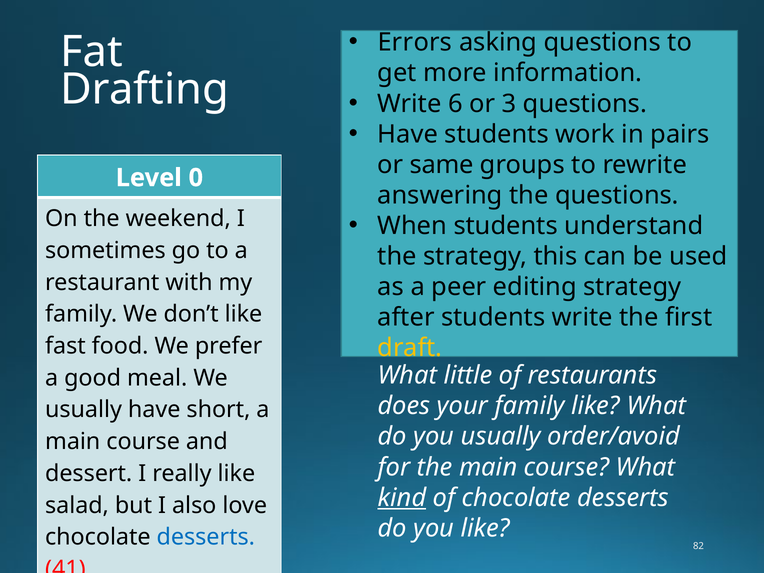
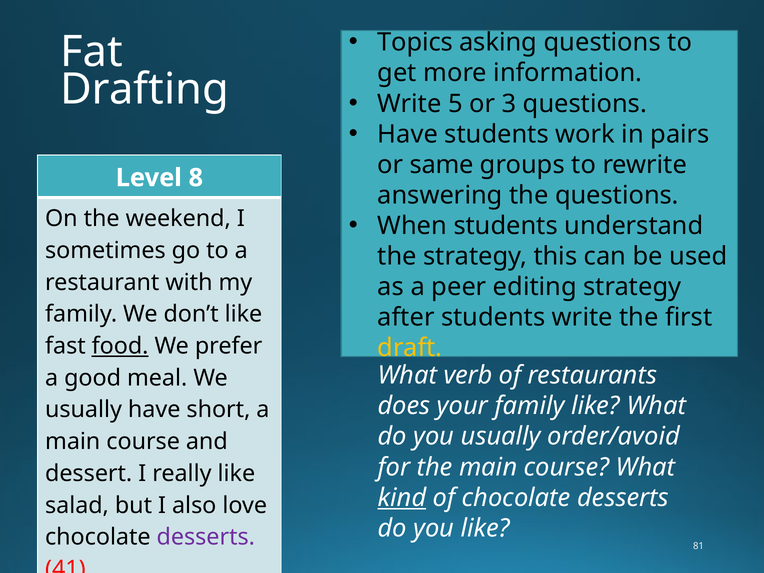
Errors: Errors -> Topics (415, 42)
6: 6 -> 5 (455, 104)
0: 0 -> 8 (196, 178)
food underline: none -> present (120, 346)
little: little -> verb (468, 375)
desserts colour: blue -> purple (206, 537)
82: 82 -> 81 (698, 546)
